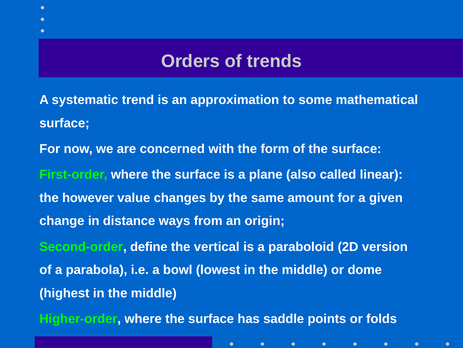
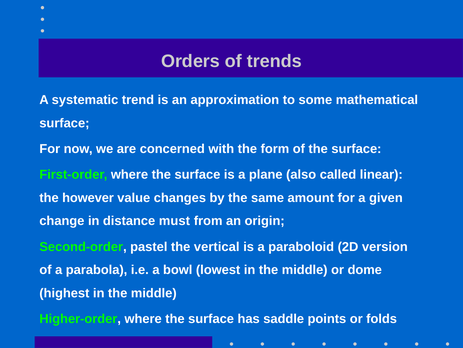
ways: ways -> must (174, 221)
define: define -> pastel (149, 246)
